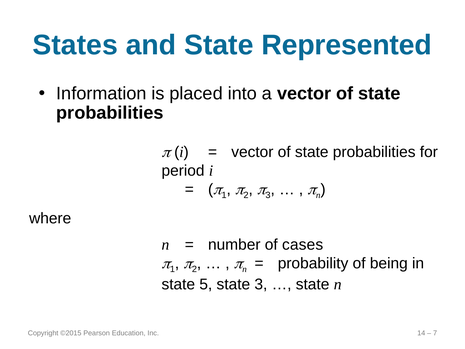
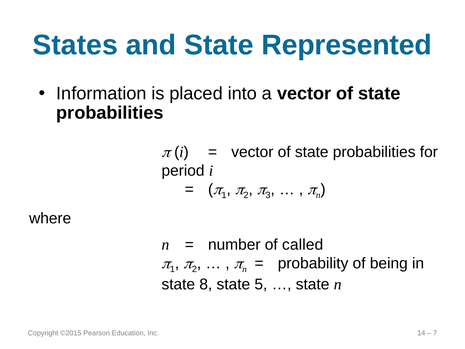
cases: cases -> called (303, 244)
5: 5 -> 8 (206, 284)
state 3: 3 -> 5 (261, 284)
